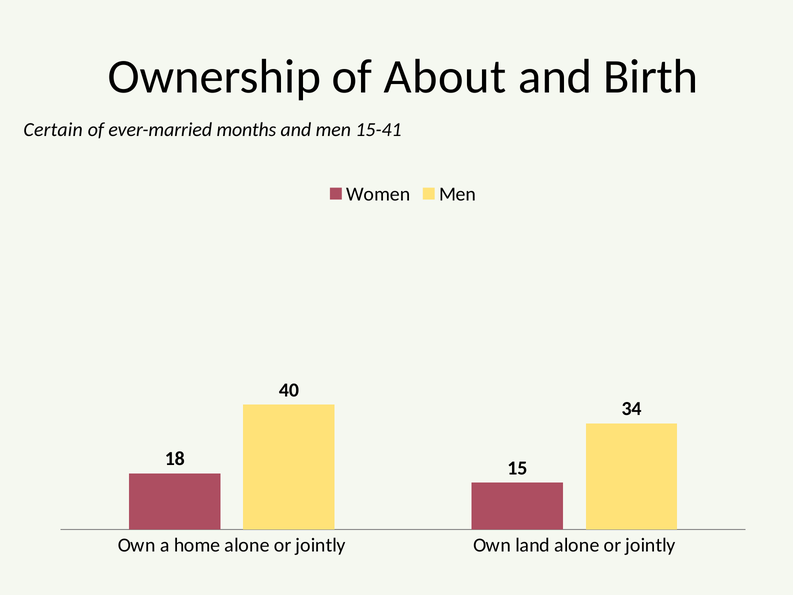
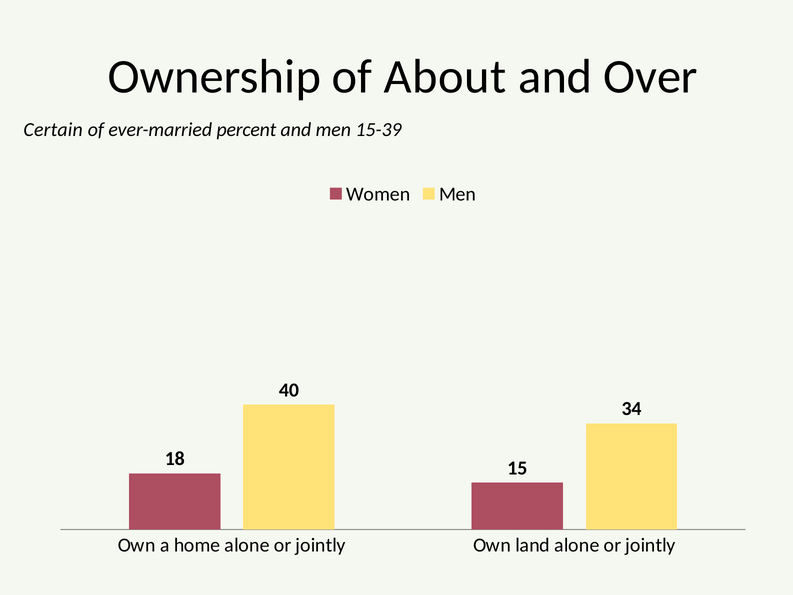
Birth: Birth -> Over (651, 77)
months: months -> percent (246, 129)
15-41: 15-41 -> 15-39 (379, 129)
